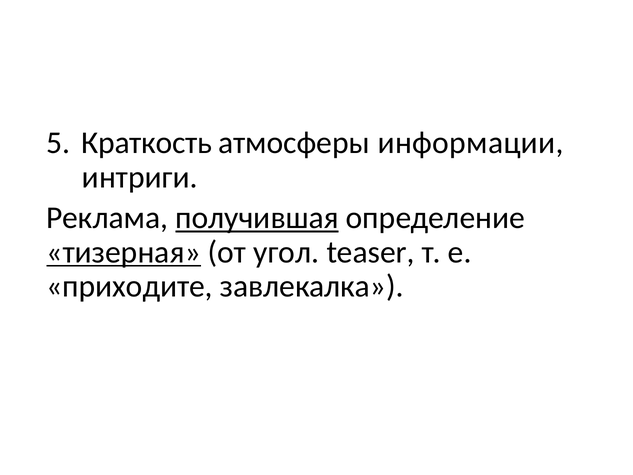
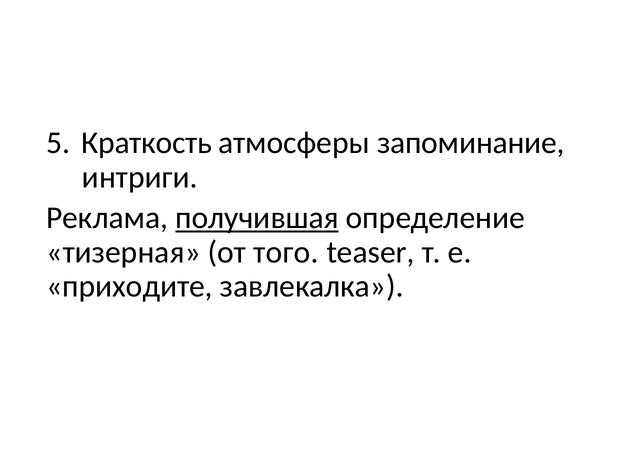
информации: информации -> запоминание (471, 143)
тизерная underline: present -> none (124, 252)
угол: угол -> того (286, 252)
